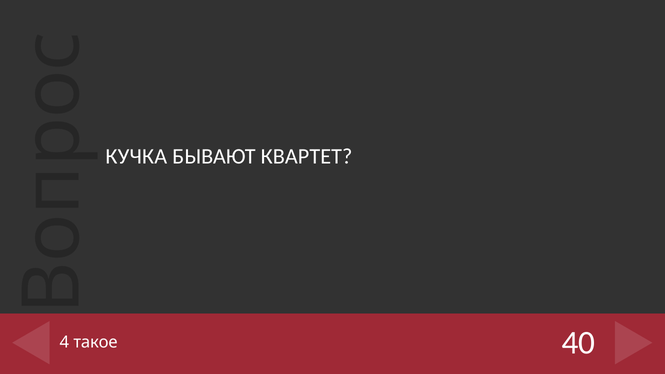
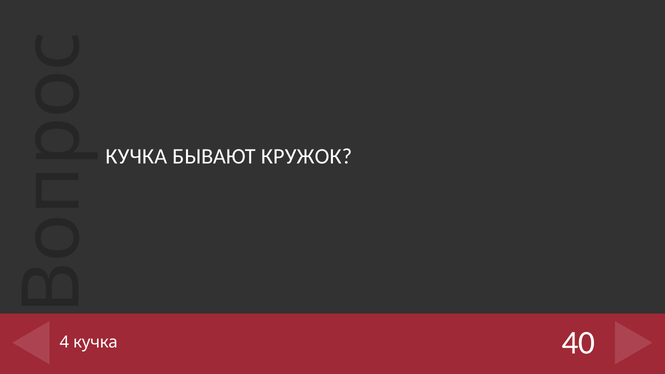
КВАРТЕТ: КВАРТЕТ -> КРУЖОК (306, 157)
4 такое: такое -> кучка (95, 342)
